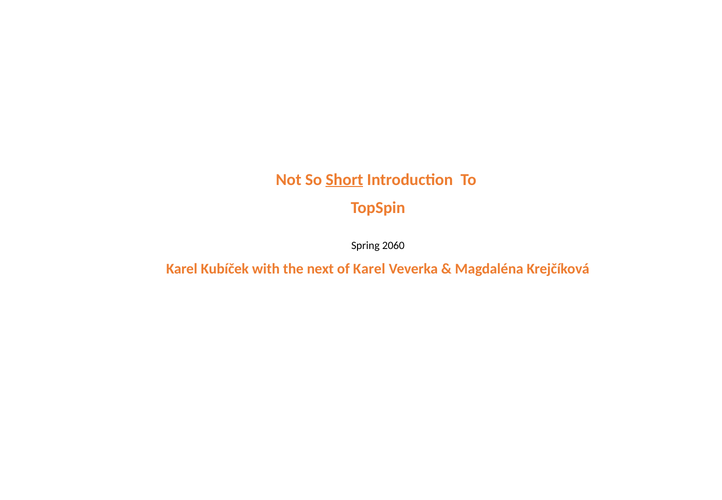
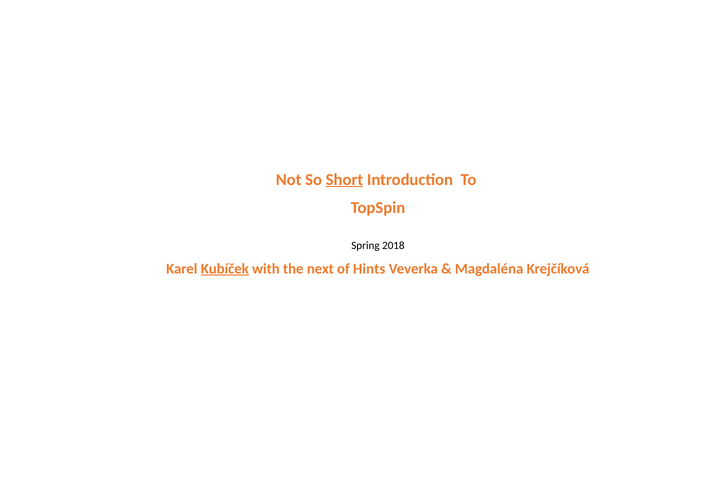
2060: 2060 -> 2018 (393, 245)
Kubíček underline: none -> present (225, 269)
of Karel: Karel -> Hints (369, 269)
